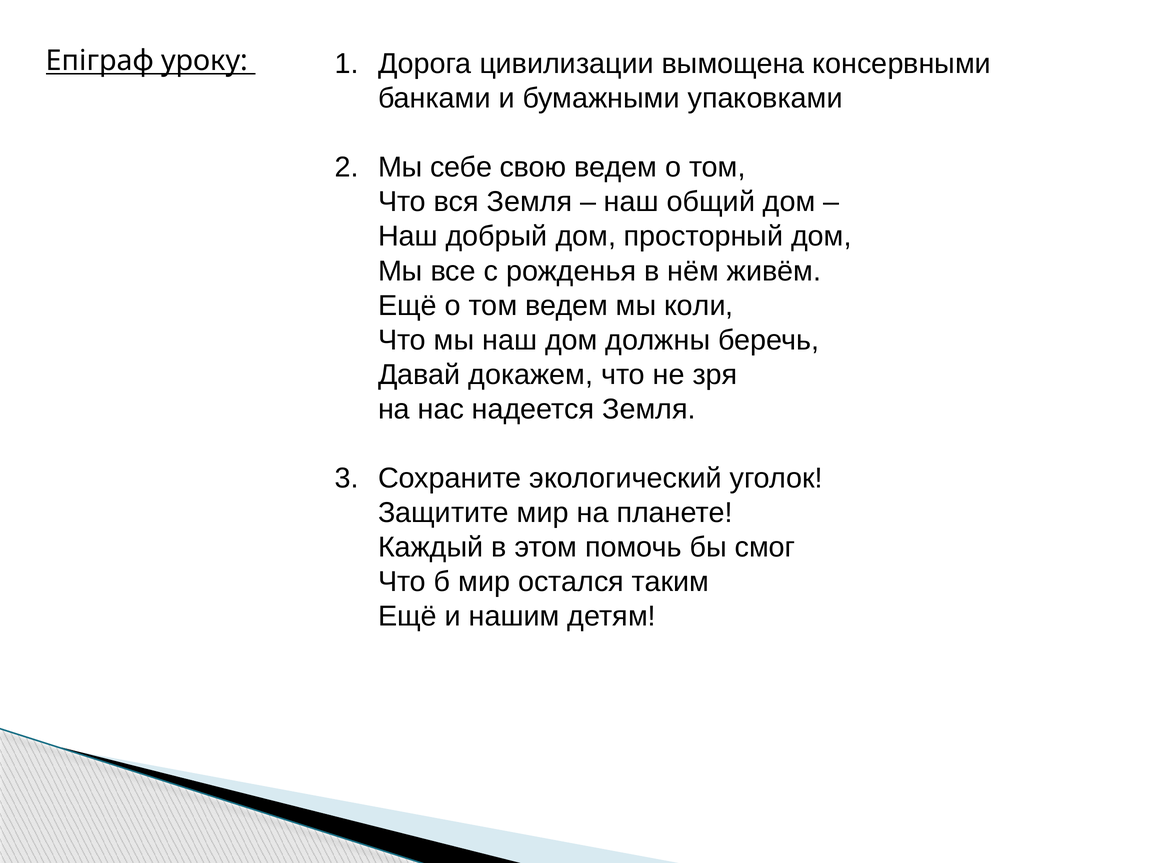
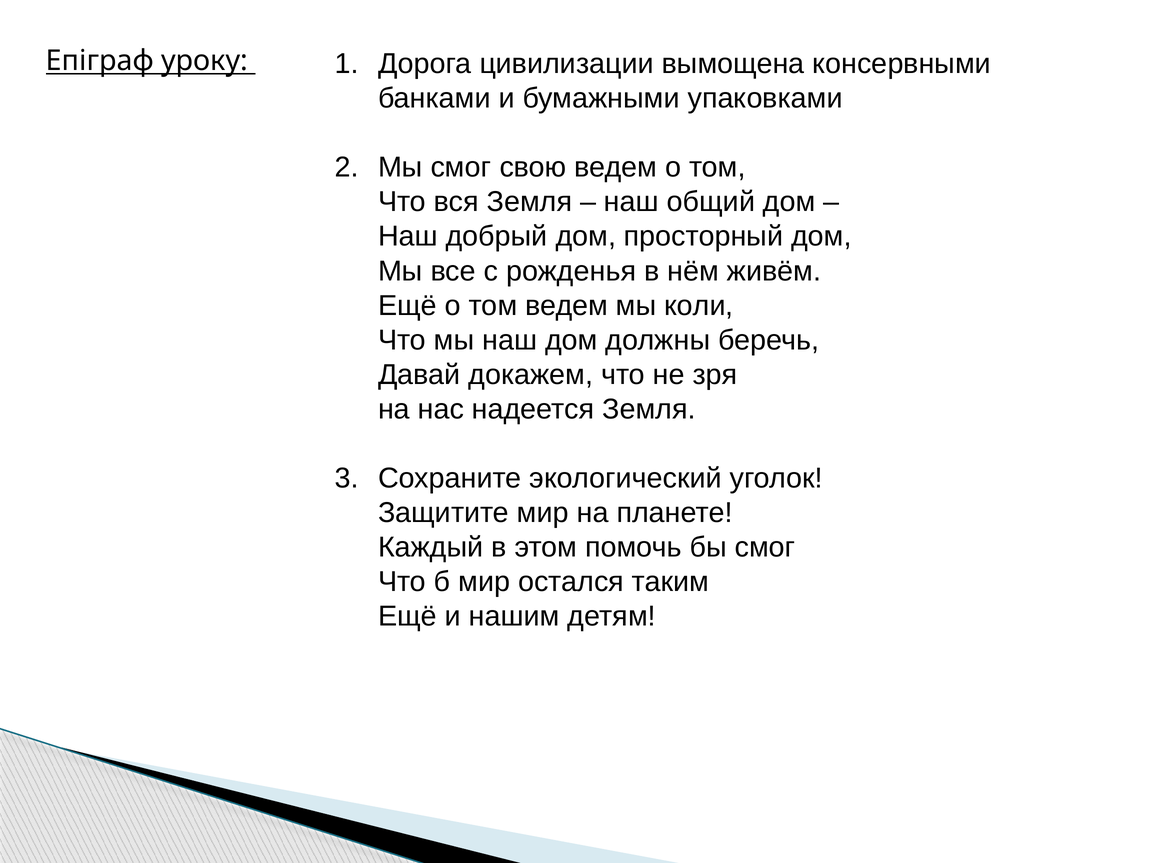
Мы себе: себе -> смог (461, 167)
